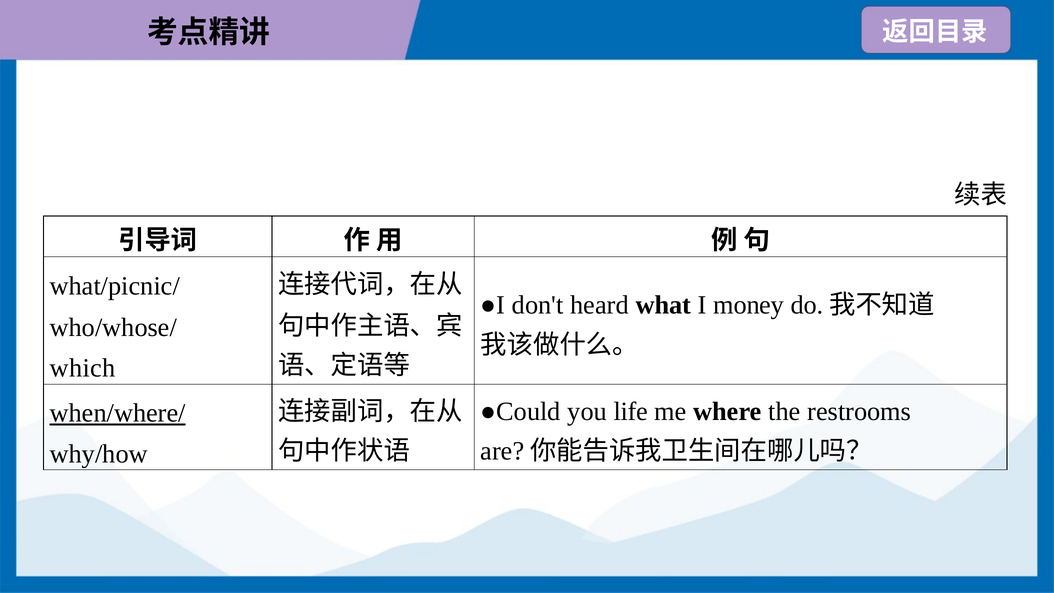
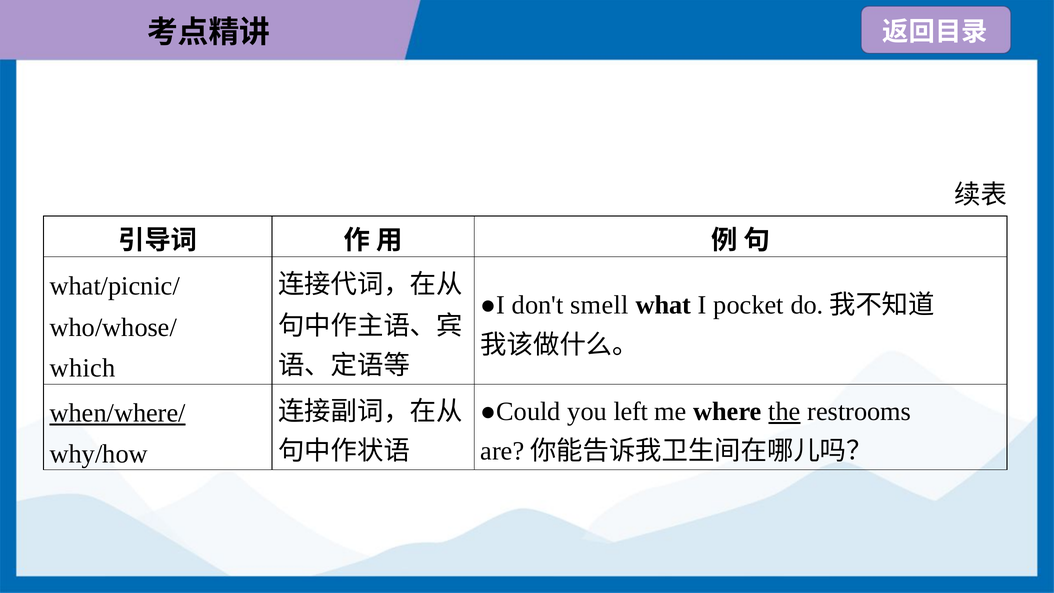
heard: heard -> smell (599, 305)
money: money -> pocket (749, 305)
life: life -> left (631, 412)
the underline: none -> present (784, 412)
